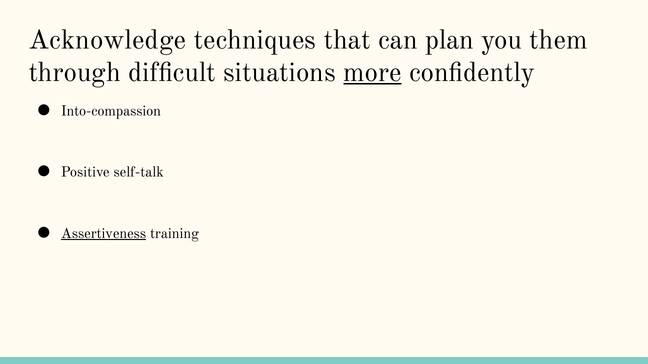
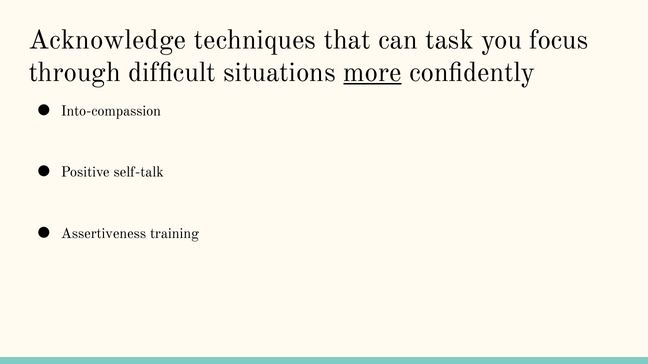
plan: plan -> task (449, 40)
them: them -> focus (559, 40)
Assertiveness underline: present -> none (104, 234)
